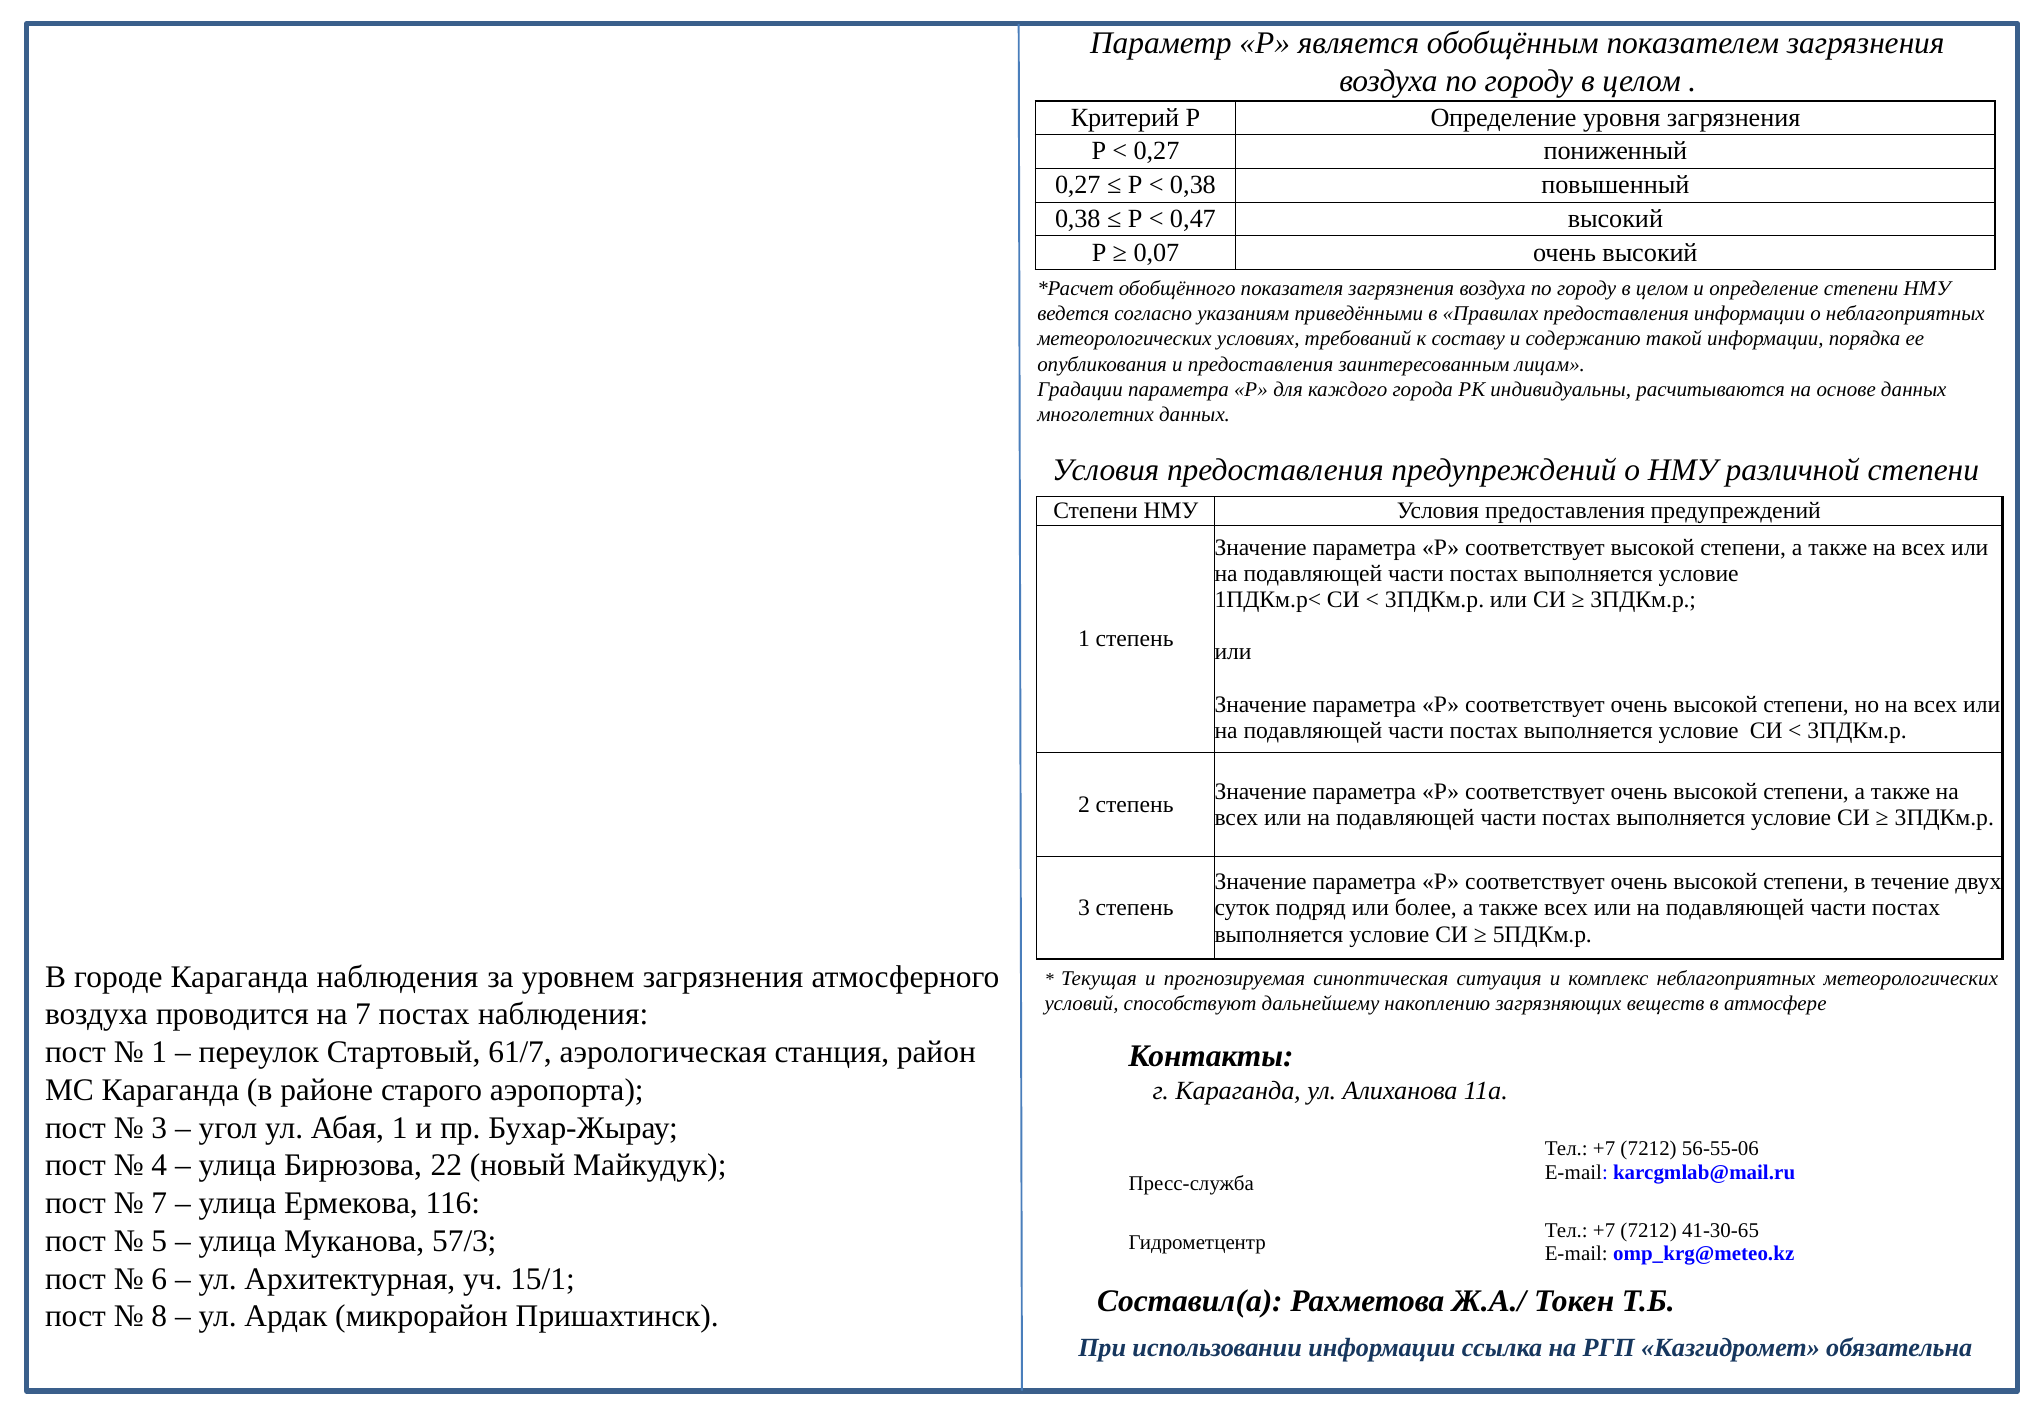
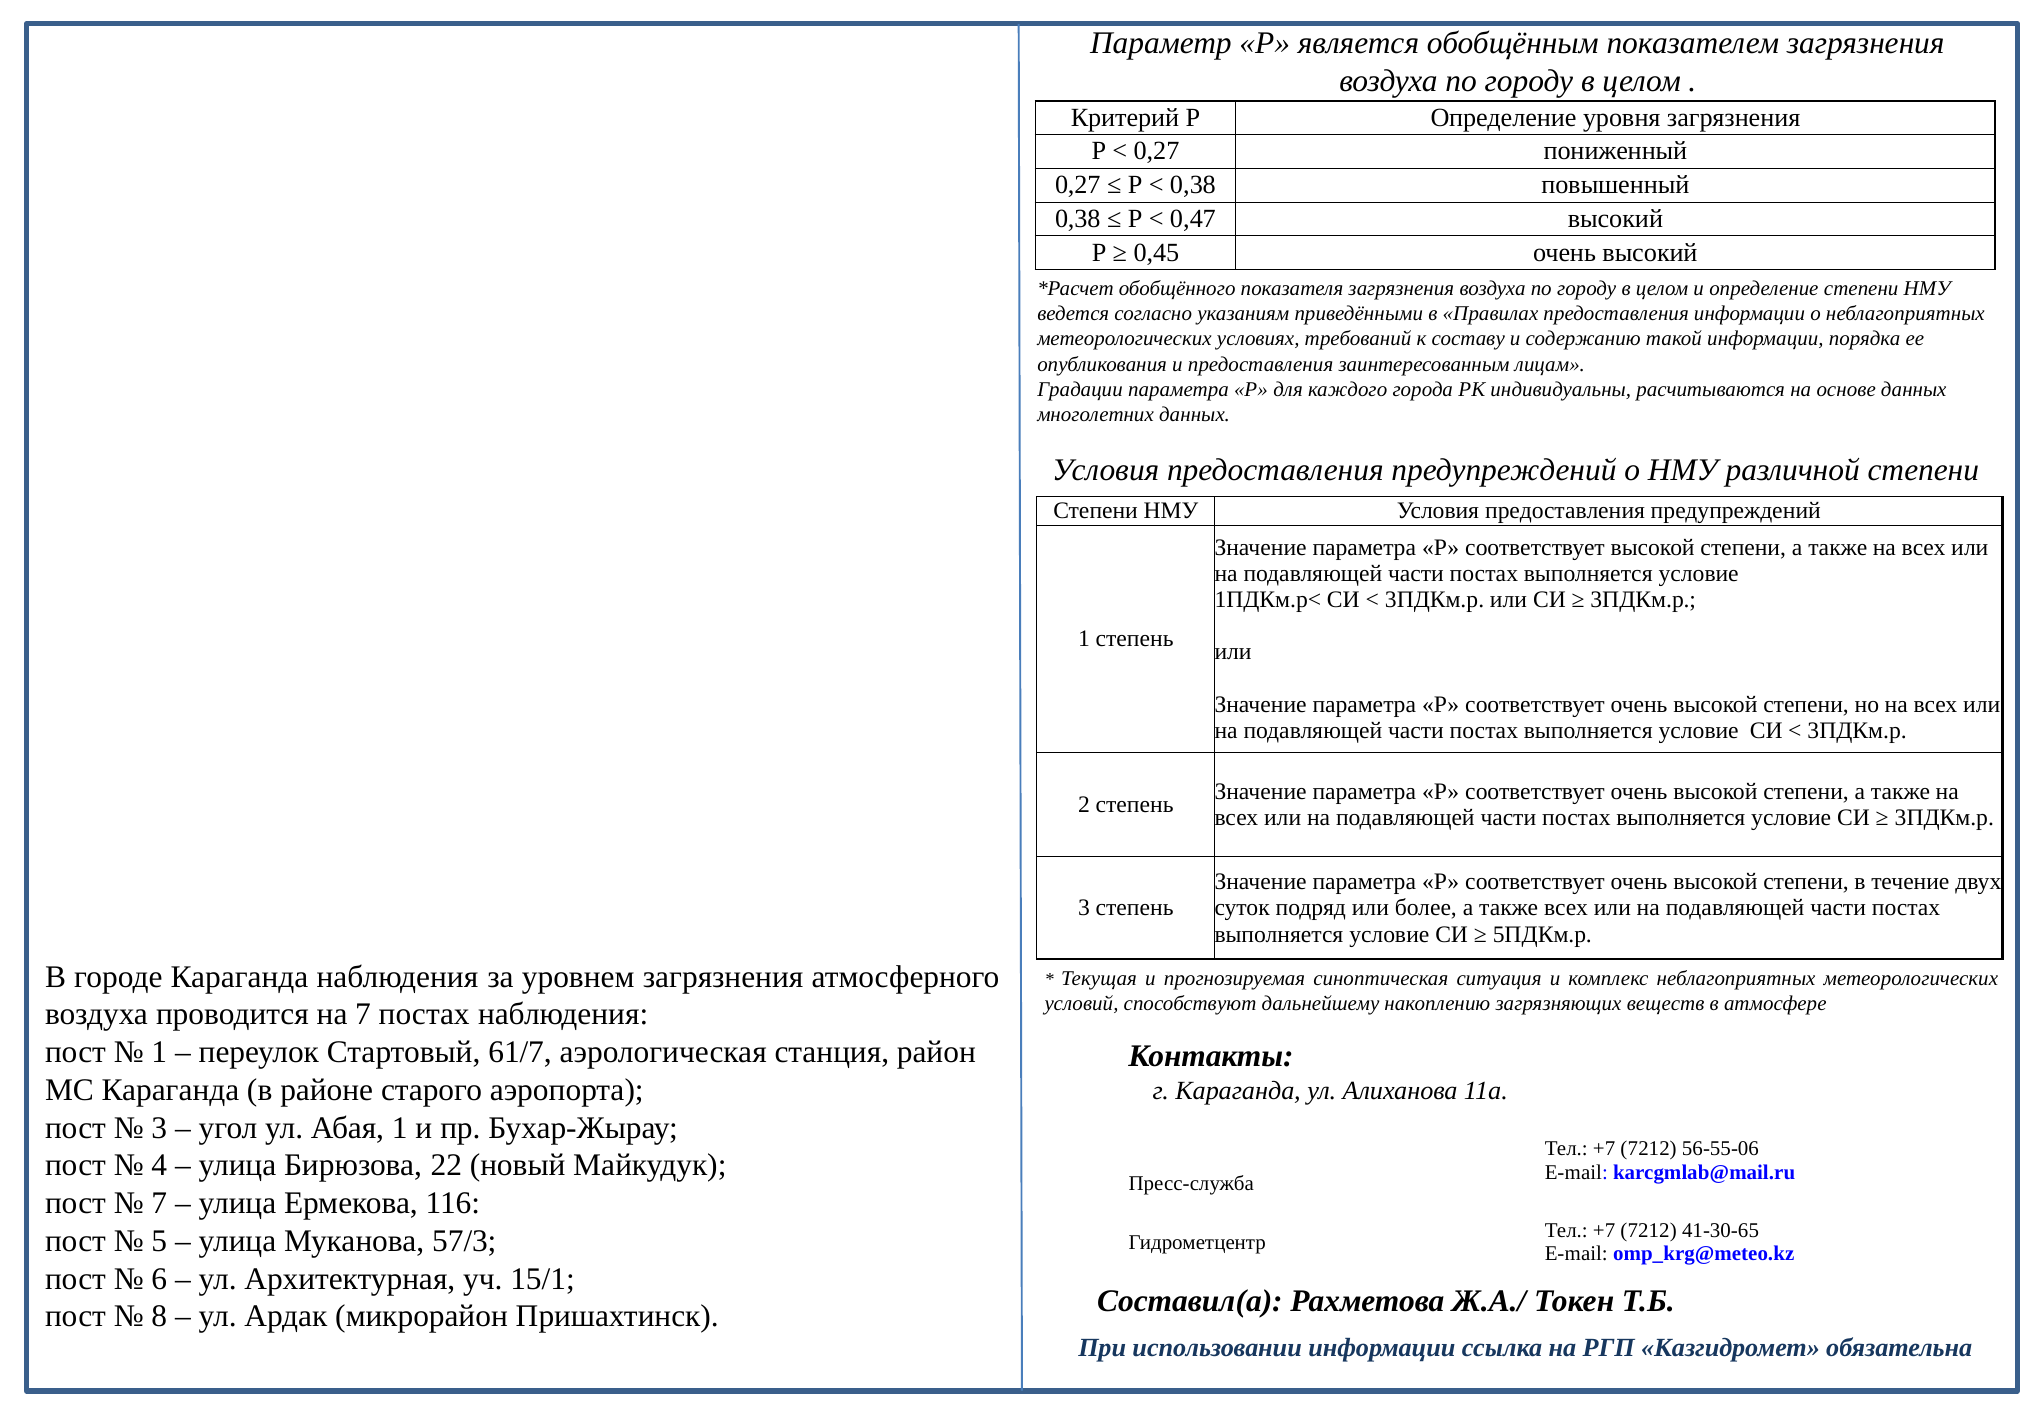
0,07: 0,07 -> 0,45 (1156, 252)
